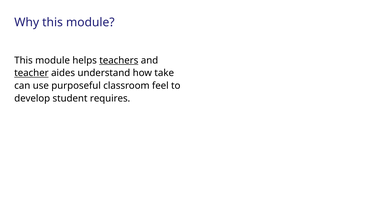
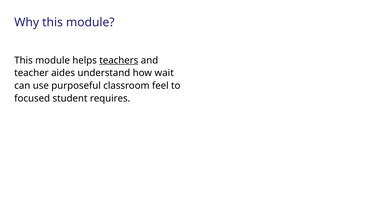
teacher underline: present -> none (31, 73)
take: take -> wait (164, 73)
develop: develop -> focused (32, 99)
